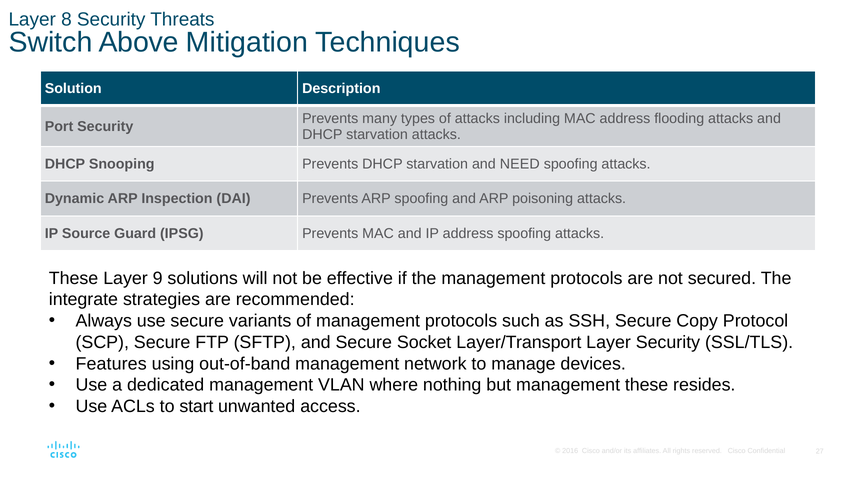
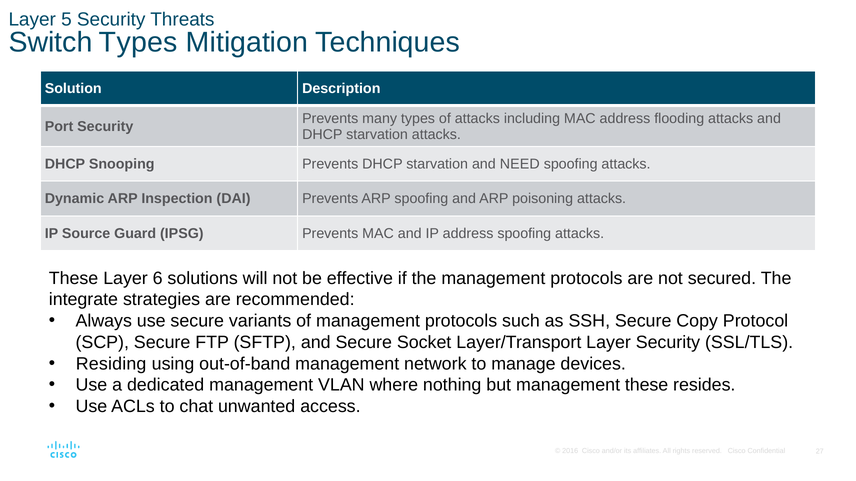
8: 8 -> 5 (66, 20)
Switch Above: Above -> Types (138, 42)
9: 9 -> 6 (158, 279)
Features: Features -> Residing (111, 364)
start: start -> chat (196, 407)
